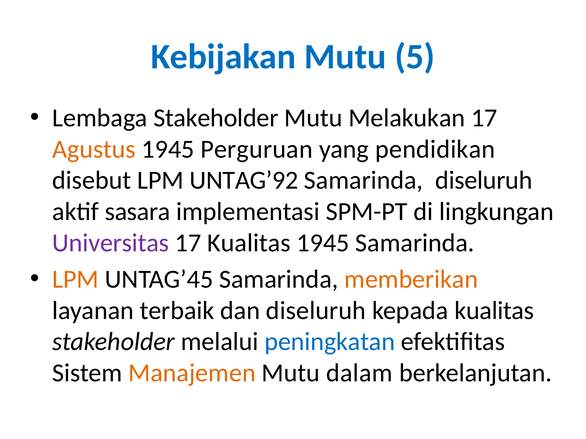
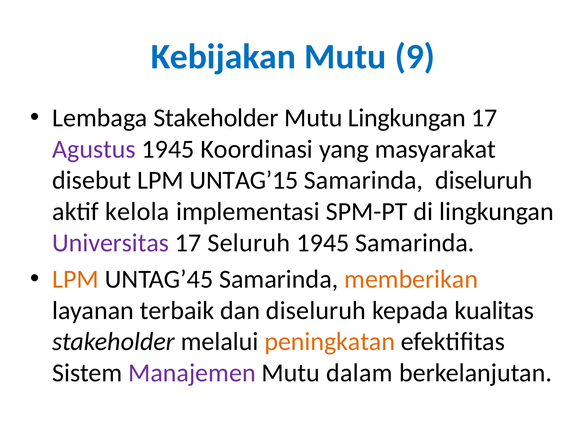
5: 5 -> 9 (415, 57)
Mutu Melakukan: Melakukan -> Lingkungan (407, 118)
Agustus colour: orange -> purple (94, 149)
Perguruan: Perguruan -> Koordinasi (257, 149)
pendidikan: pendidikan -> masyarakat (435, 149)
UNTAG’92: UNTAG’92 -> UNTAG’15 (244, 181)
sasara: sasara -> kelola (137, 212)
17 Kualitas: Kualitas -> Seluruh (249, 243)
peningkatan colour: blue -> orange (330, 342)
Manajemen colour: orange -> purple (192, 373)
